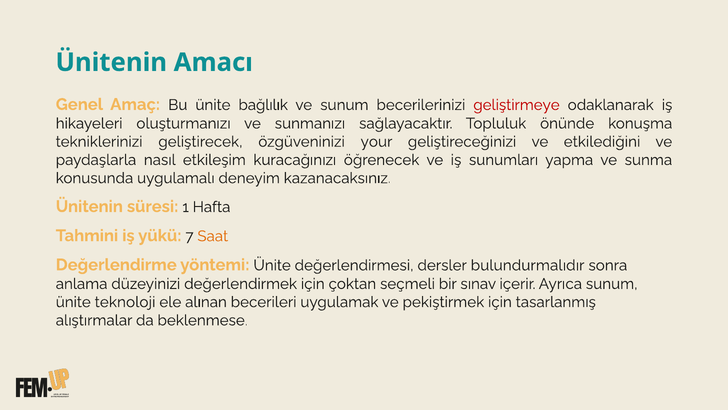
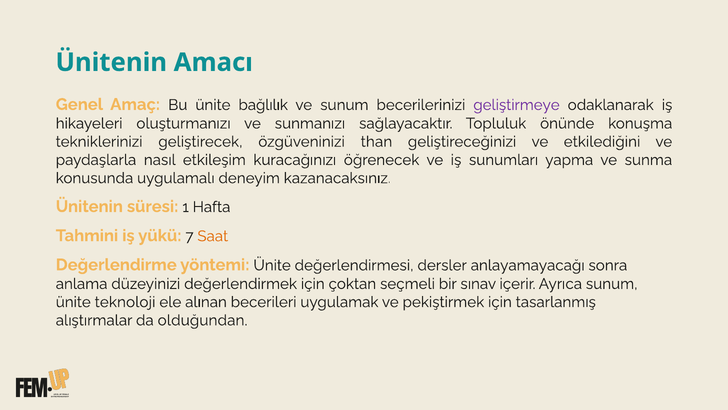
geliştirmeye colour: red -> purple (517, 105)
your: your -> than (376, 142)
bulundurmalıdır: bulundurmalıdır -> anlayamayacağı (528, 265)
beklenmese: beklenmese -> olduğundan (203, 320)
